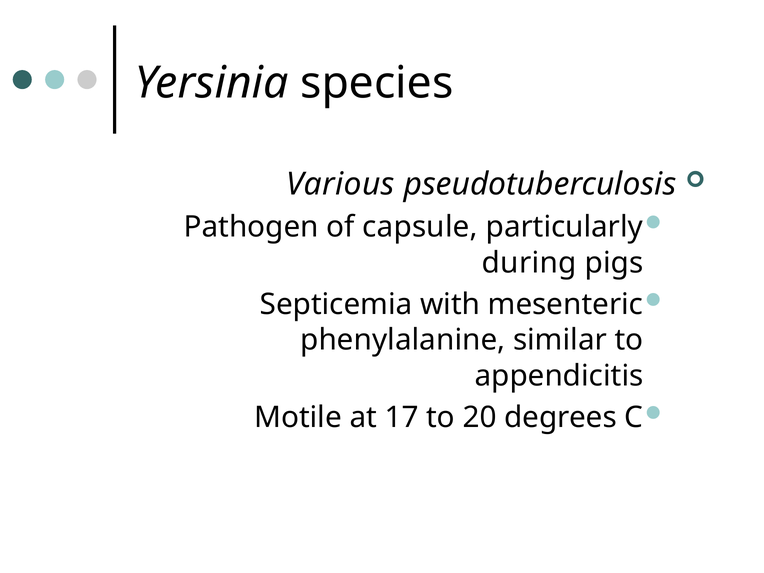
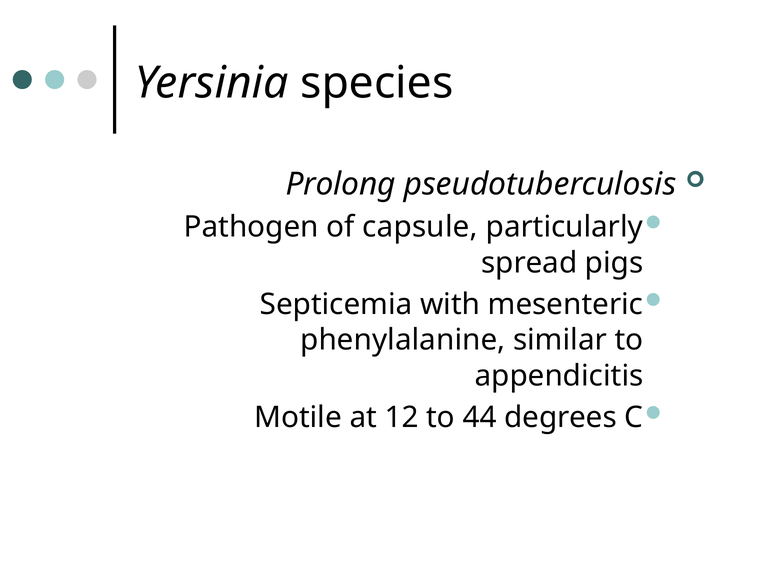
Various: Various -> Prolong (341, 184)
during: during -> spread (529, 263)
17: 17 -> 12 (402, 417)
20: 20 -> 44 (480, 417)
